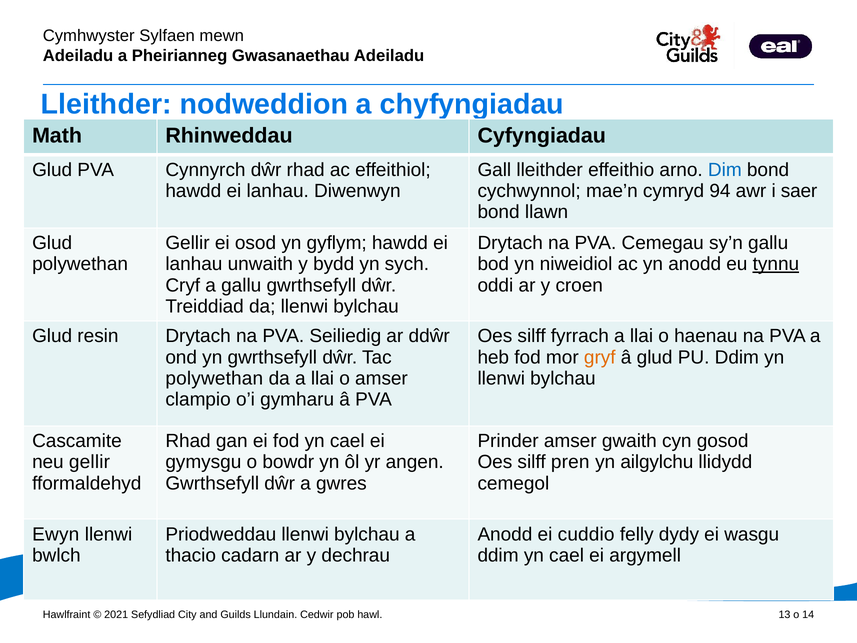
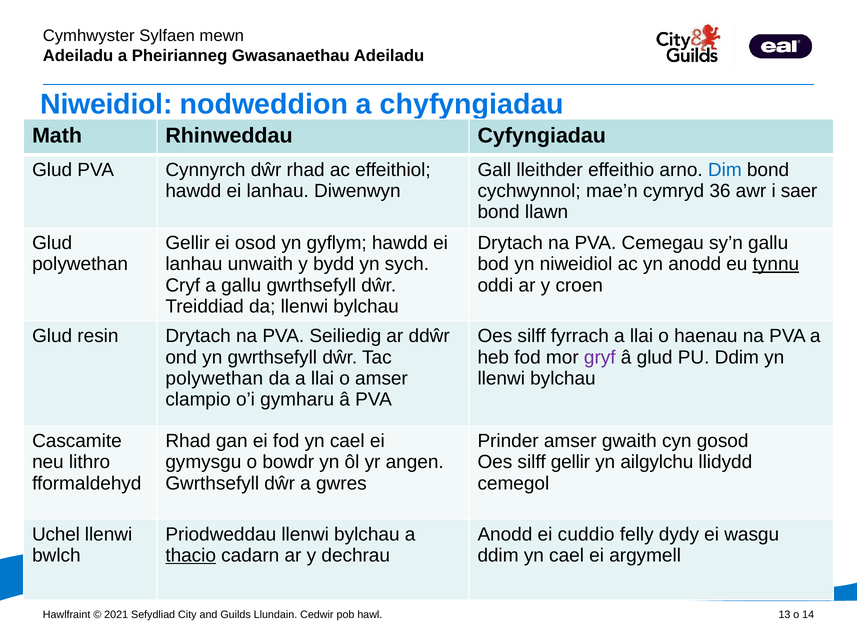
Lleithder: Lleithder -> Niweidiol (106, 104)
94: 94 -> 36 (720, 191)
gryf colour: orange -> purple (600, 357)
neu gellir: gellir -> lithro (90, 462)
silff pren: pren -> gellir (570, 462)
Ewyn: Ewyn -> Uchel (56, 534)
thacio underline: none -> present (191, 555)
